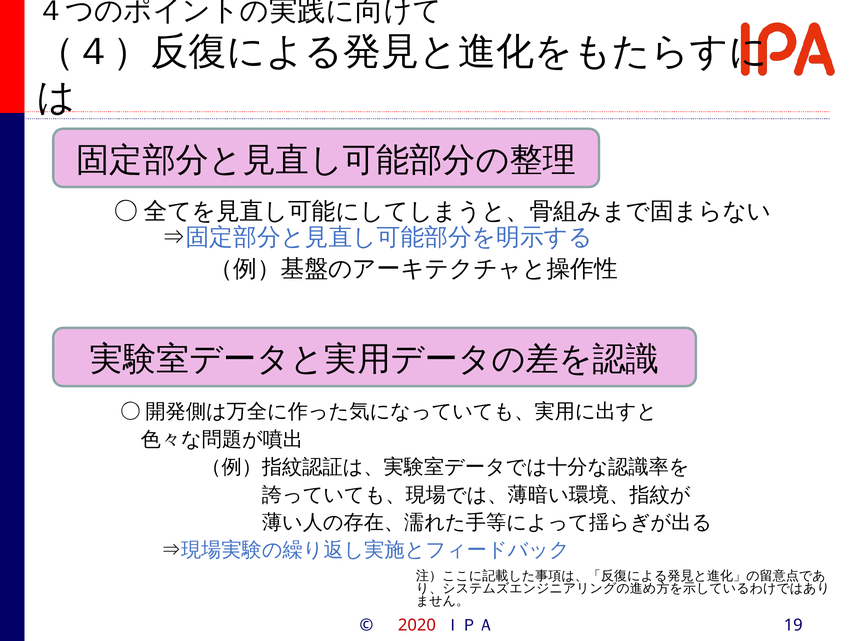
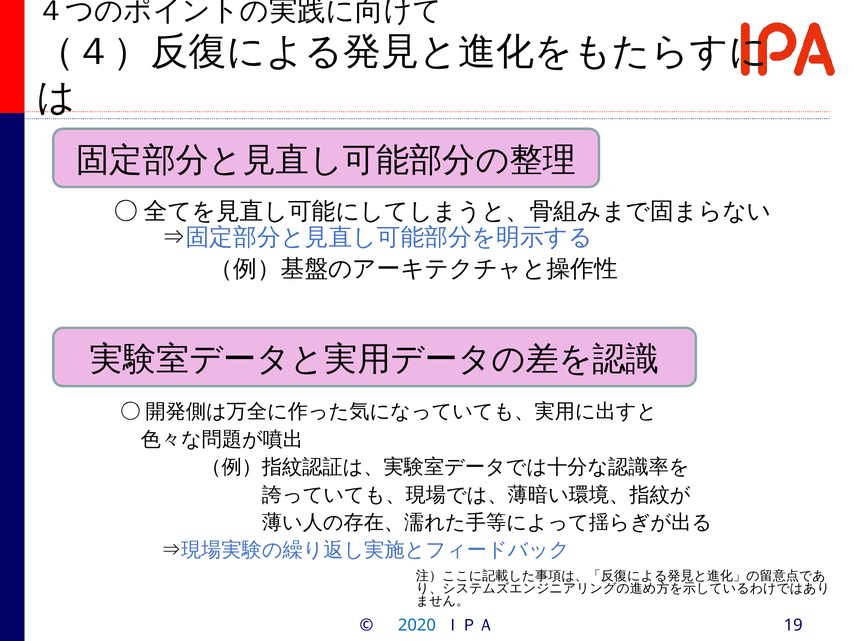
2020 colour: red -> blue (417, 625)
